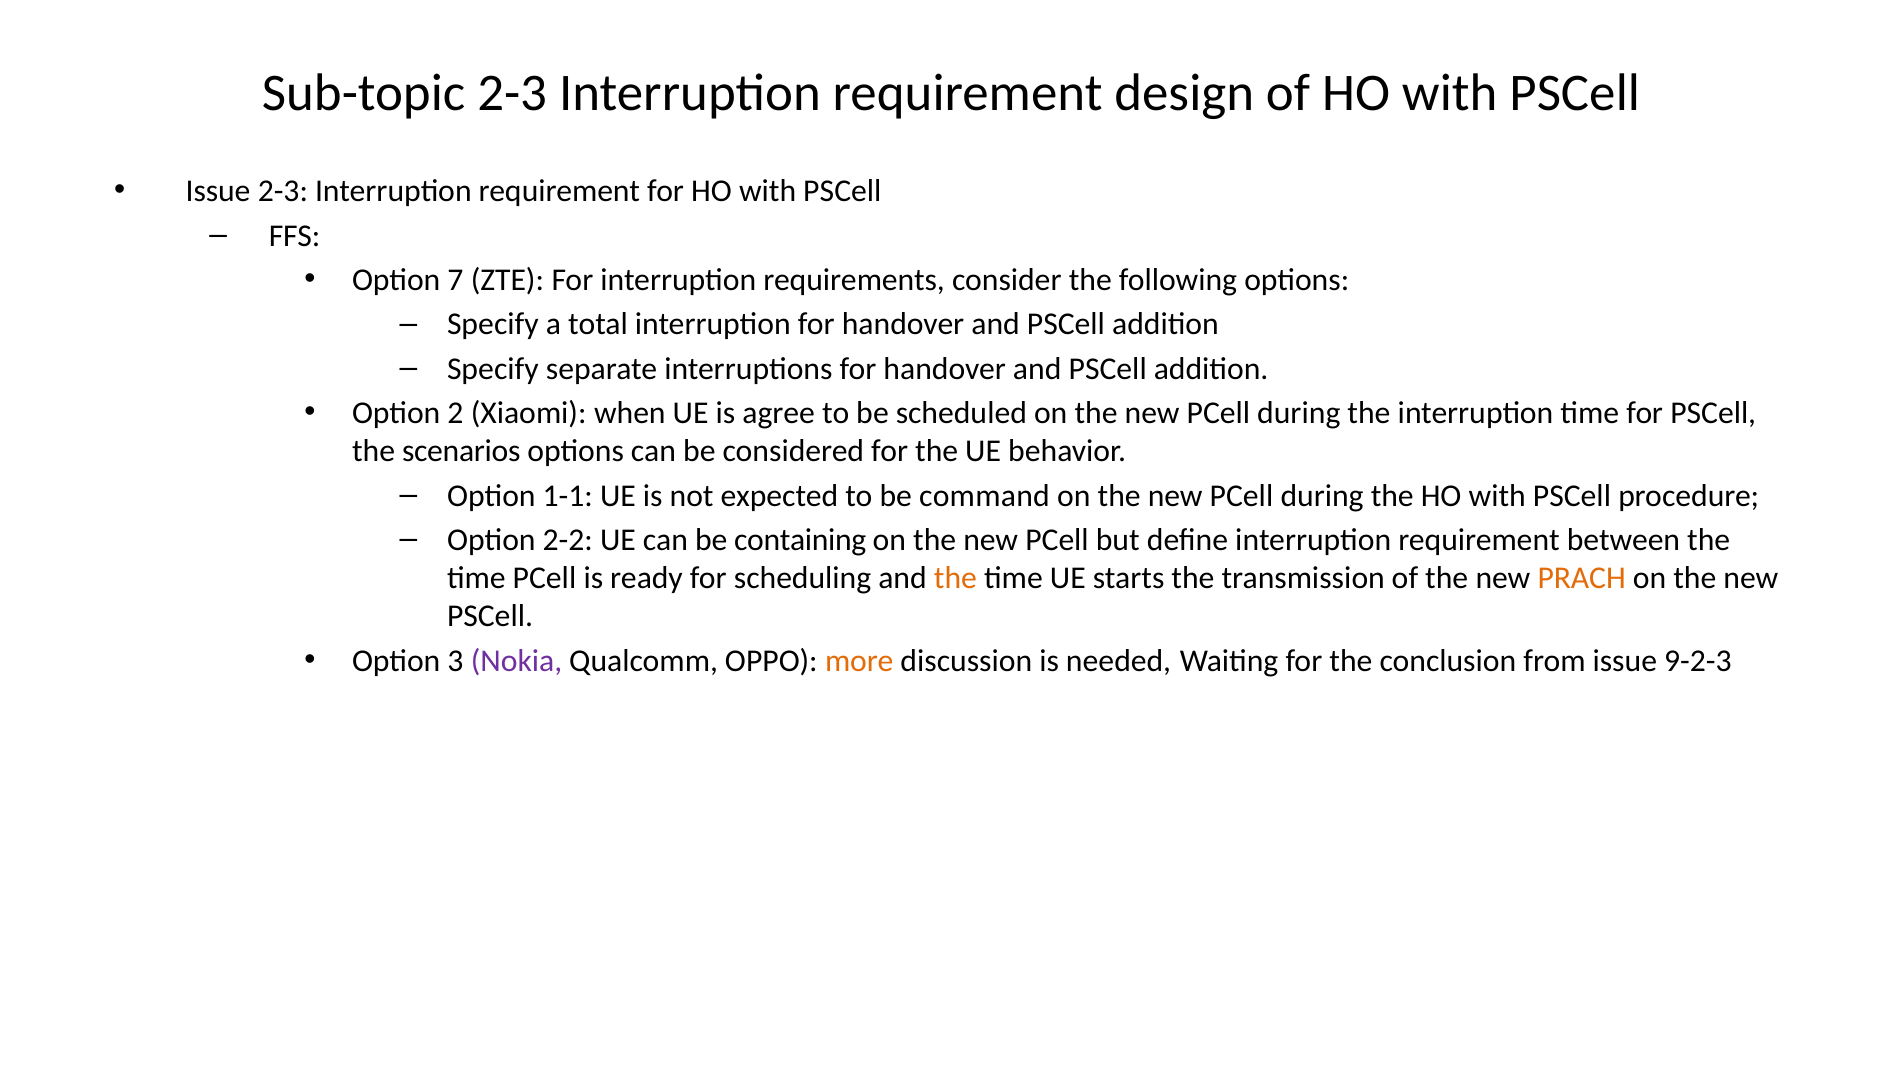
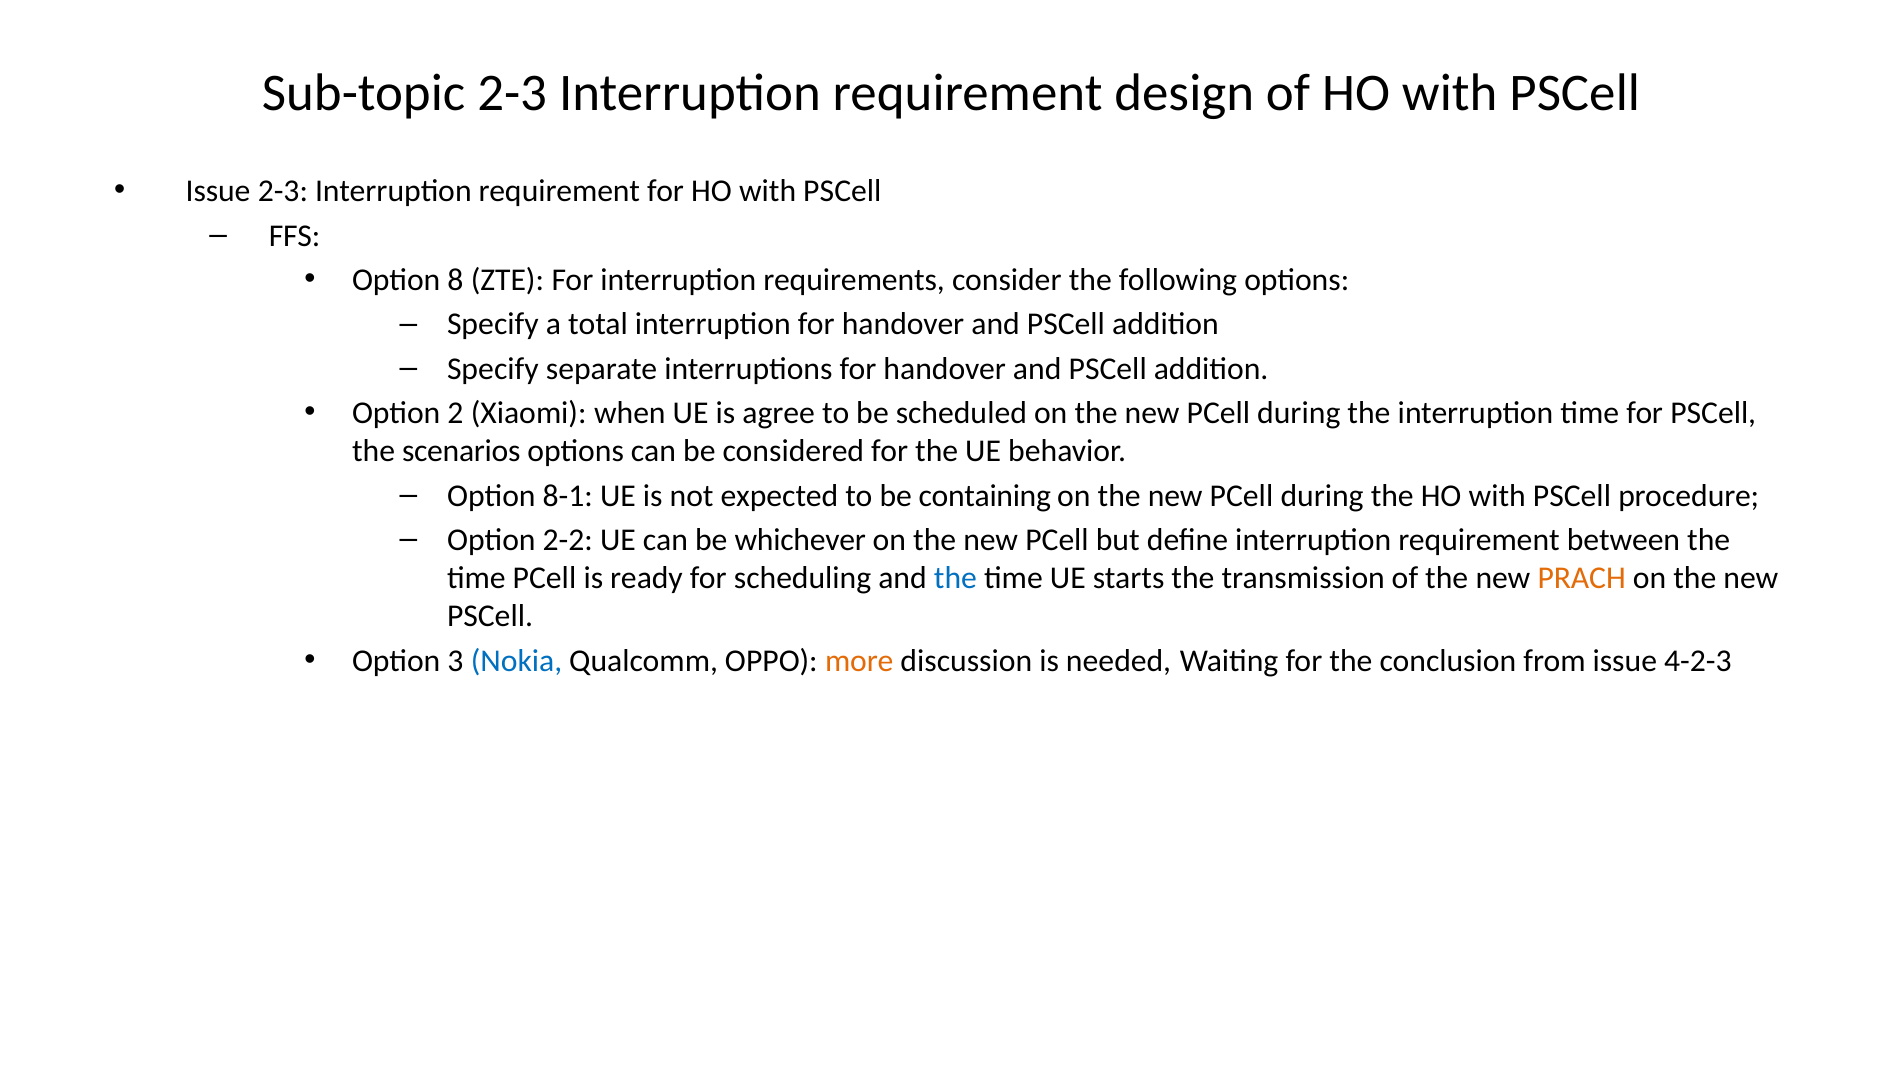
7: 7 -> 8 (455, 280)
1-1: 1-1 -> 8-1 (568, 496)
command: command -> containing (985, 496)
containing: containing -> whichever (800, 540)
the colour: orange -> blue (955, 578)
Nokia colour: purple -> blue (517, 661)
9-2-3: 9-2-3 -> 4-2-3 (1698, 661)
